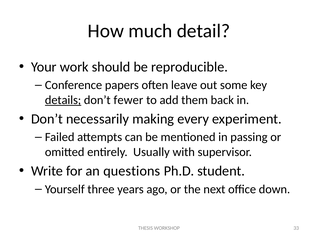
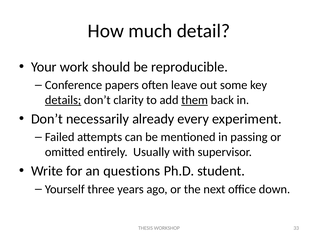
fewer: fewer -> clarity (129, 100)
them underline: none -> present (195, 100)
making: making -> already (153, 119)
